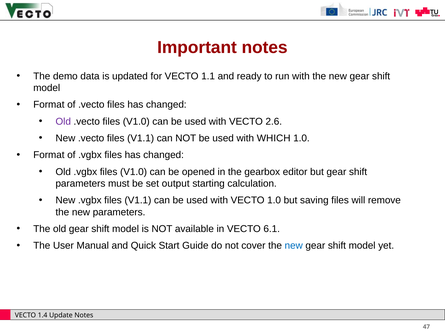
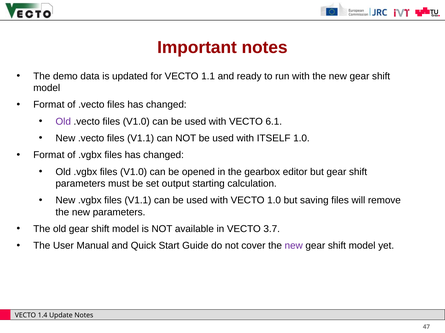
2.6: 2.6 -> 6.1 (274, 122)
WHICH: WHICH -> ITSELF (274, 139)
6.1: 6.1 -> 3.7 (272, 229)
new colour: blue -> purple (294, 246)
